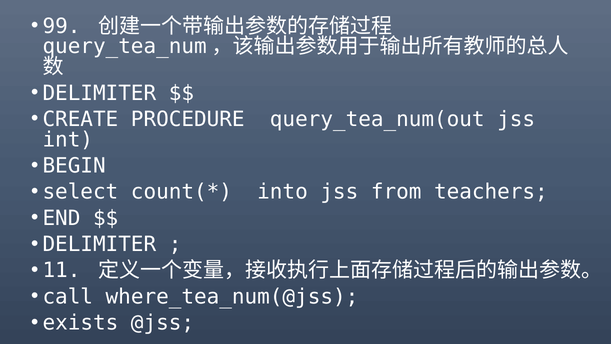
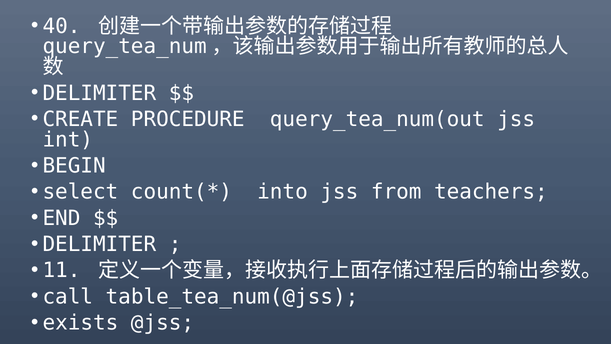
99: 99 -> 40 (61, 26)
where_tea_num(@jss: where_tea_num(@jss -> table_tea_num(@jss (232, 296)
